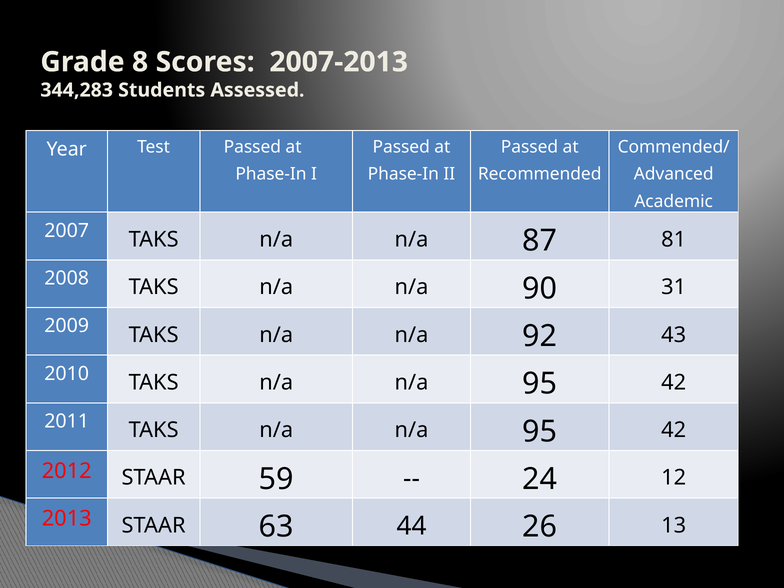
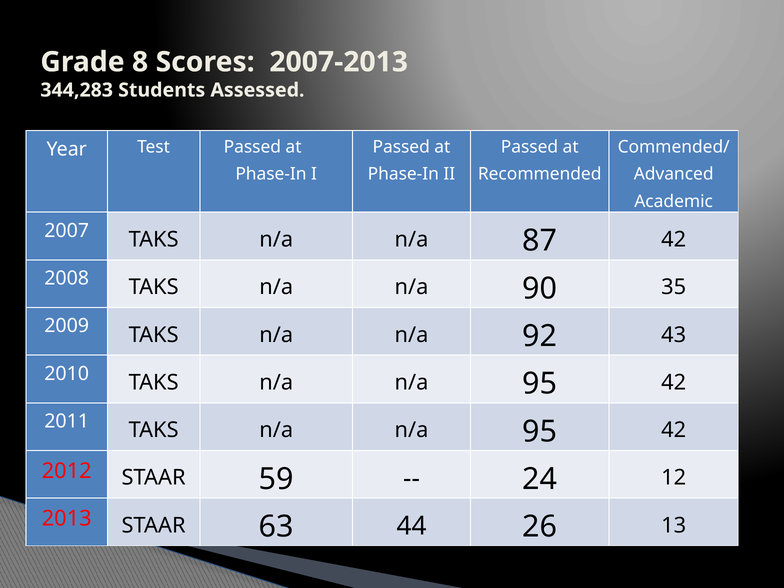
81: 81 -> 42 (674, 240)
31: 31 -> 35 (674, 287)
